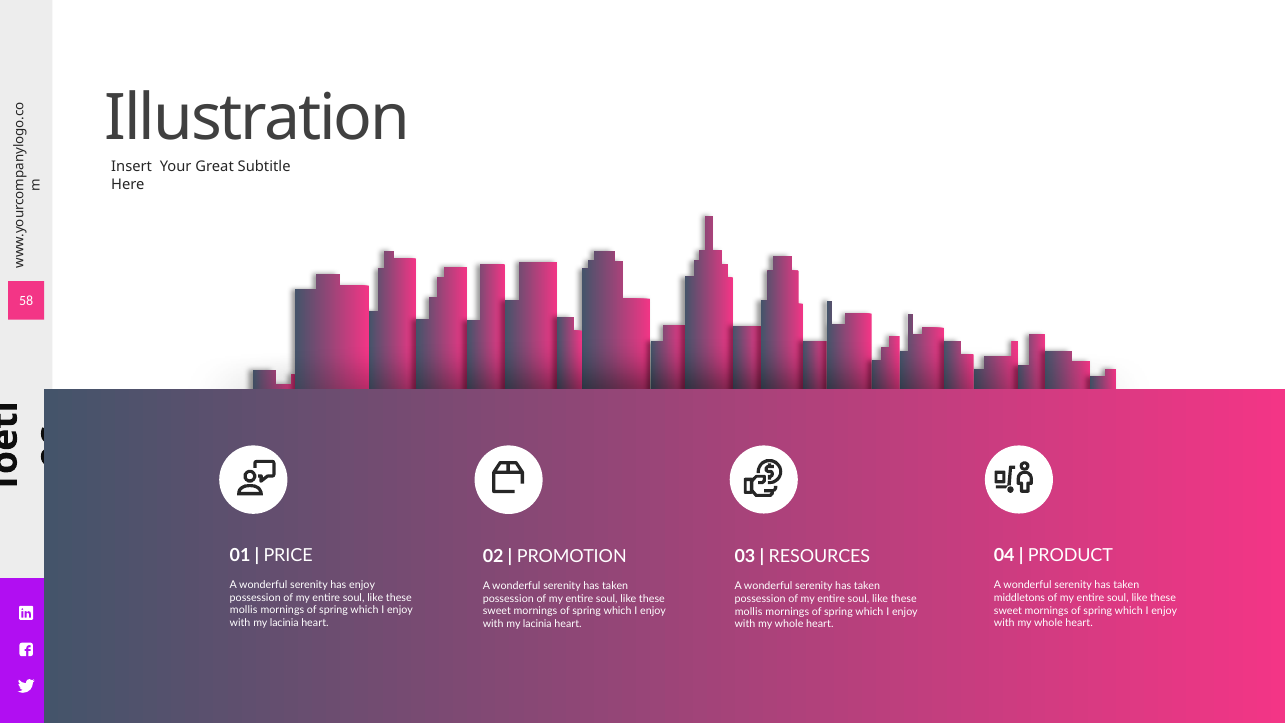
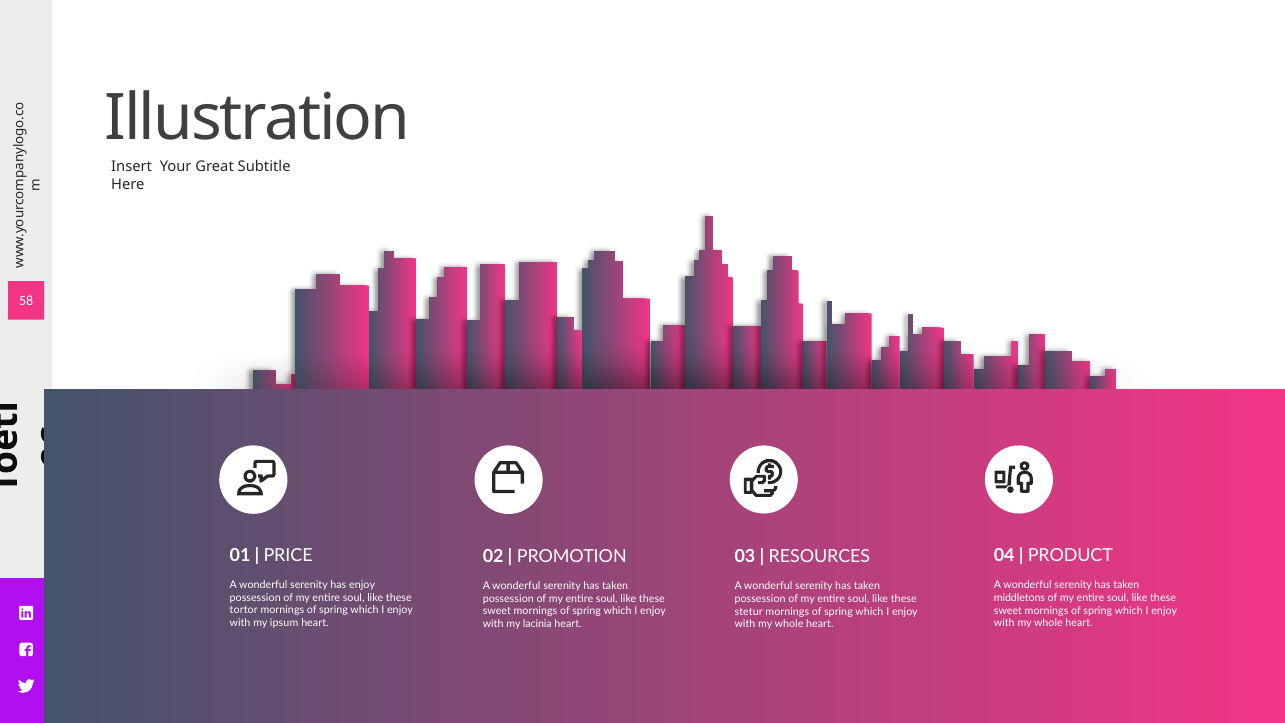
mollis: mollis -> tortor (244, 610)
mollis: mollis -> stetur (749, 611)
lacinia: lacinia -> ipsum (284, 623)
